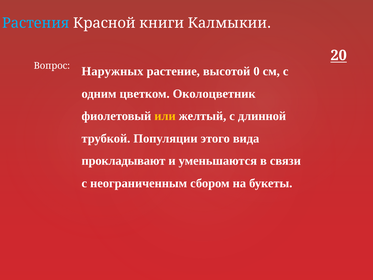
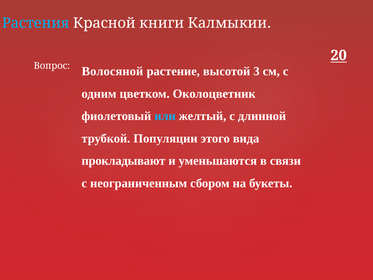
Наружных: Наружных -> Волосяной (112, 71)
0: 0 -> 3 (257, 71)
или colour: yellow -> light blue (165, 116)
